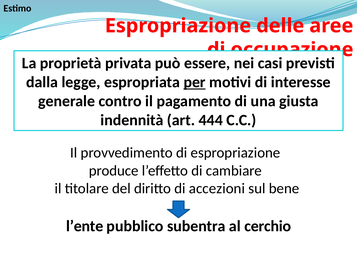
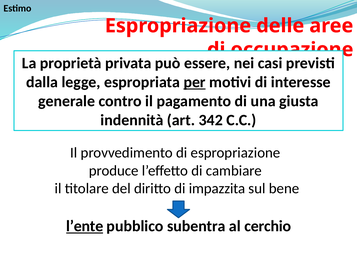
444: 444 -> 342 (211, 120)
accezioni: accezioni -> impazzita (217, 188)
l’ente underline: none -> present (85, 226)
